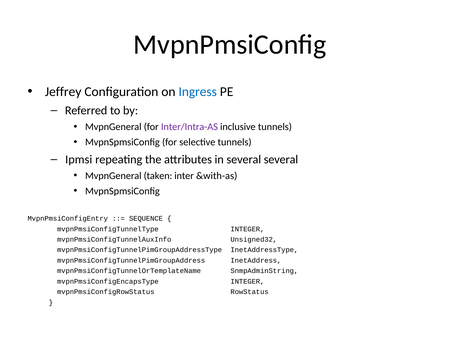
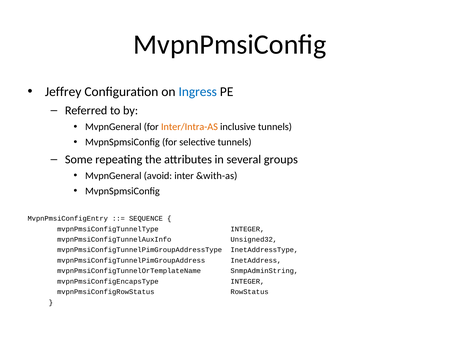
Inter/Intra-AS colour: purple -> orange (189, 127)
Ipmsi: Ipmsi -> Some (79, 159)
several several: several -> groups (281, 159)
taken: taken -> avoid (158, 176)
